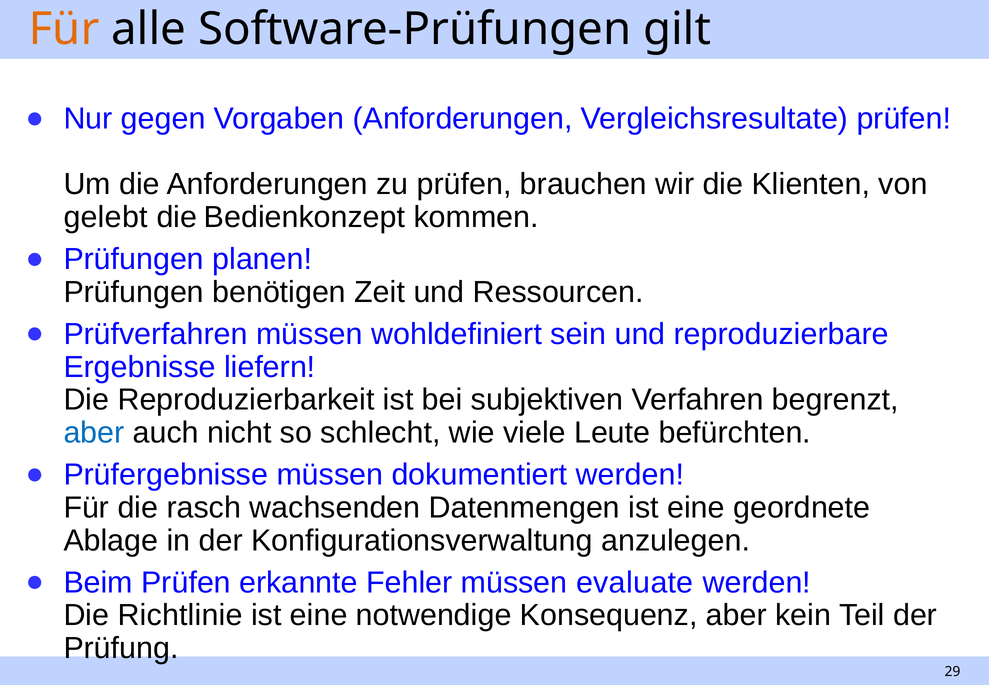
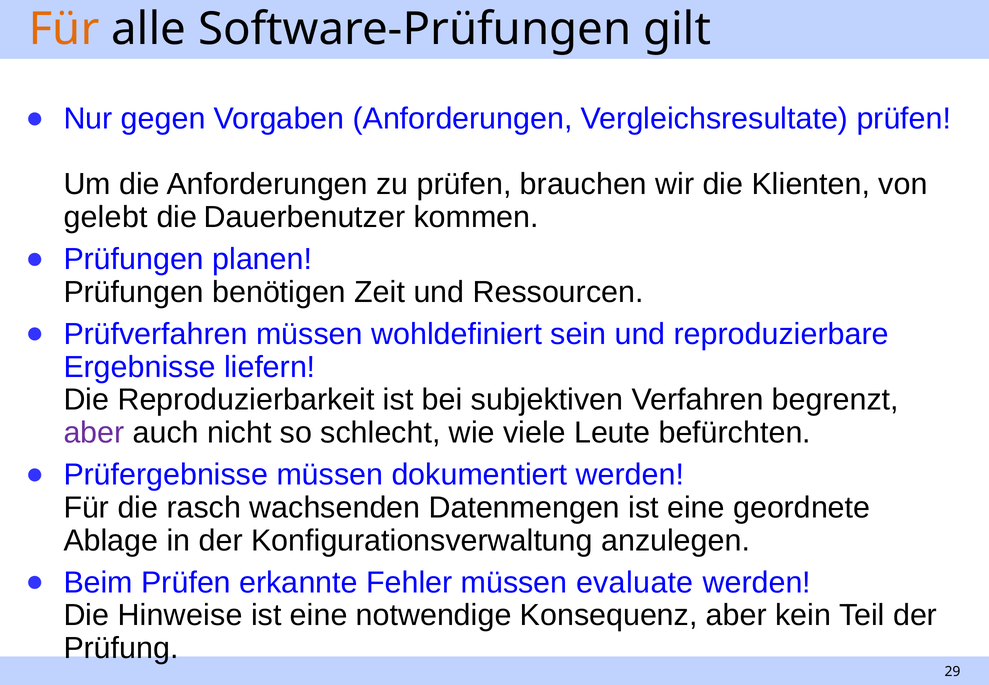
Bedienkonzept: Bedienkonzept -> Dauerbenutzer (305, 217)
aber colour: blue -> purple (94, 433)
Richtlinie: Richtlinie -> Hinweise (180, 615)
